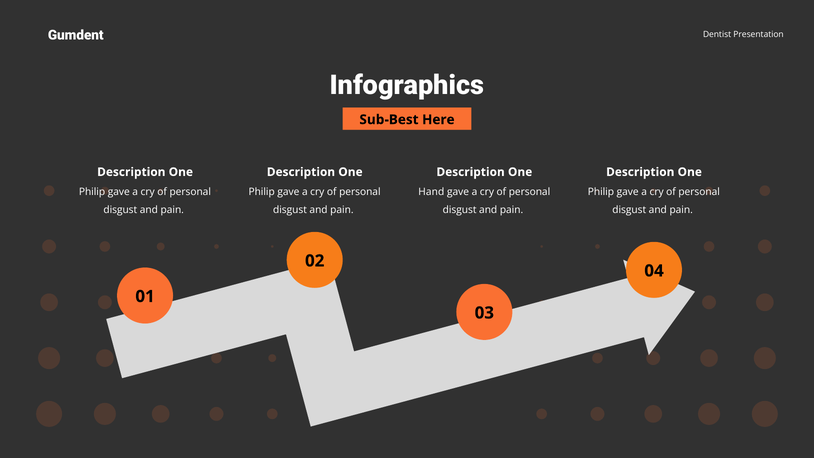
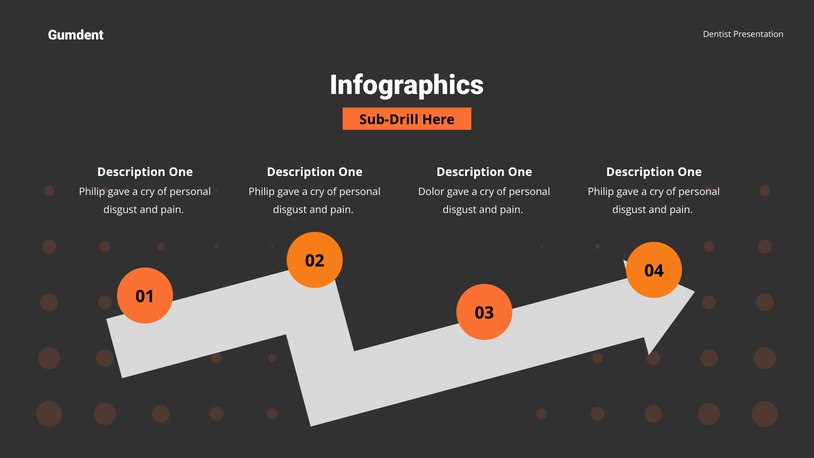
Sub-Best: Sub-Best -> Sub-Drill (389, 120)
Hand: Hand -> Dolor (431, 192)
